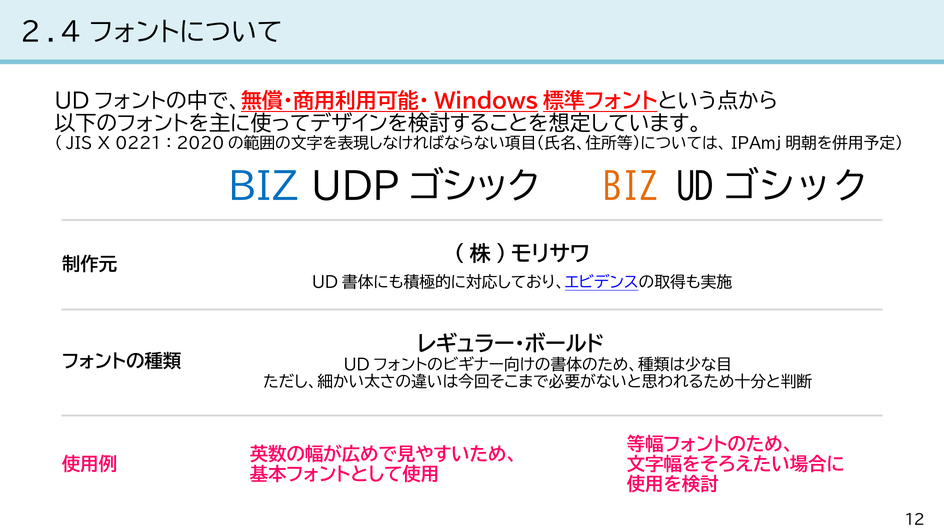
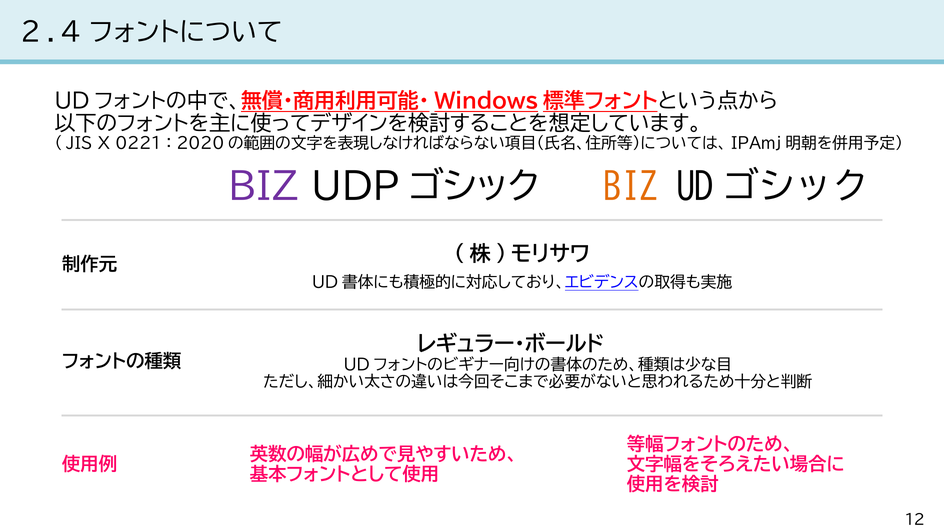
BIZ colour: blue -> purple (264, 187)
